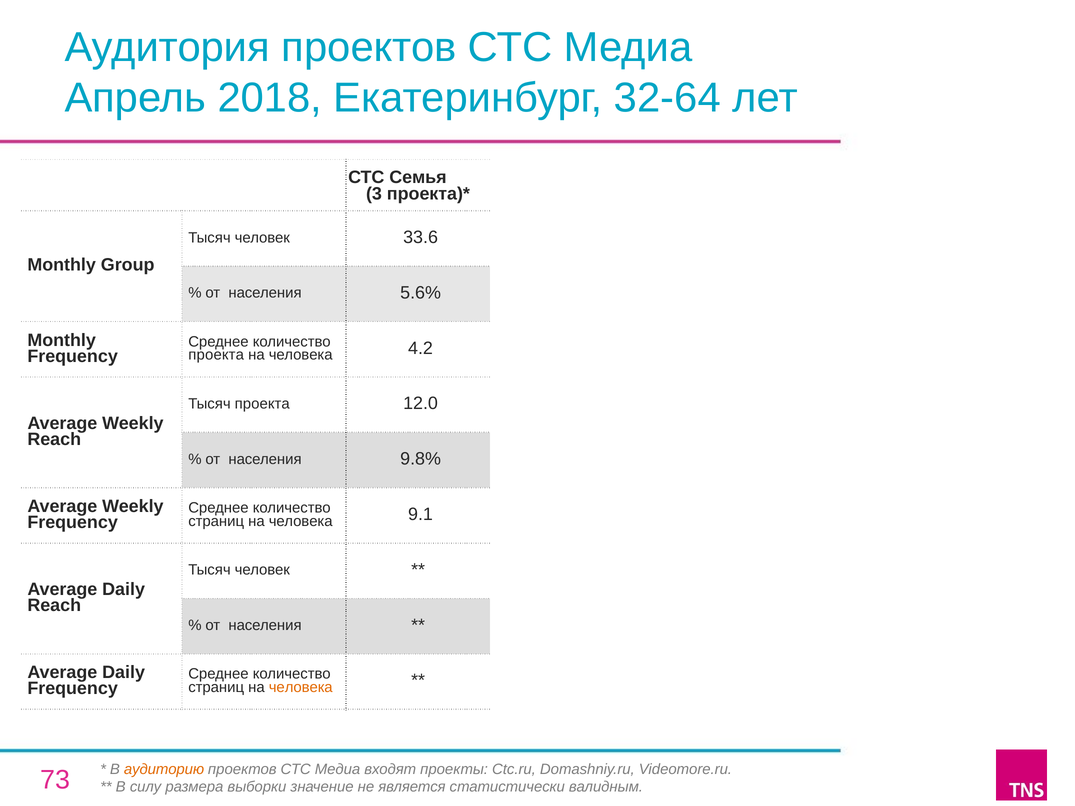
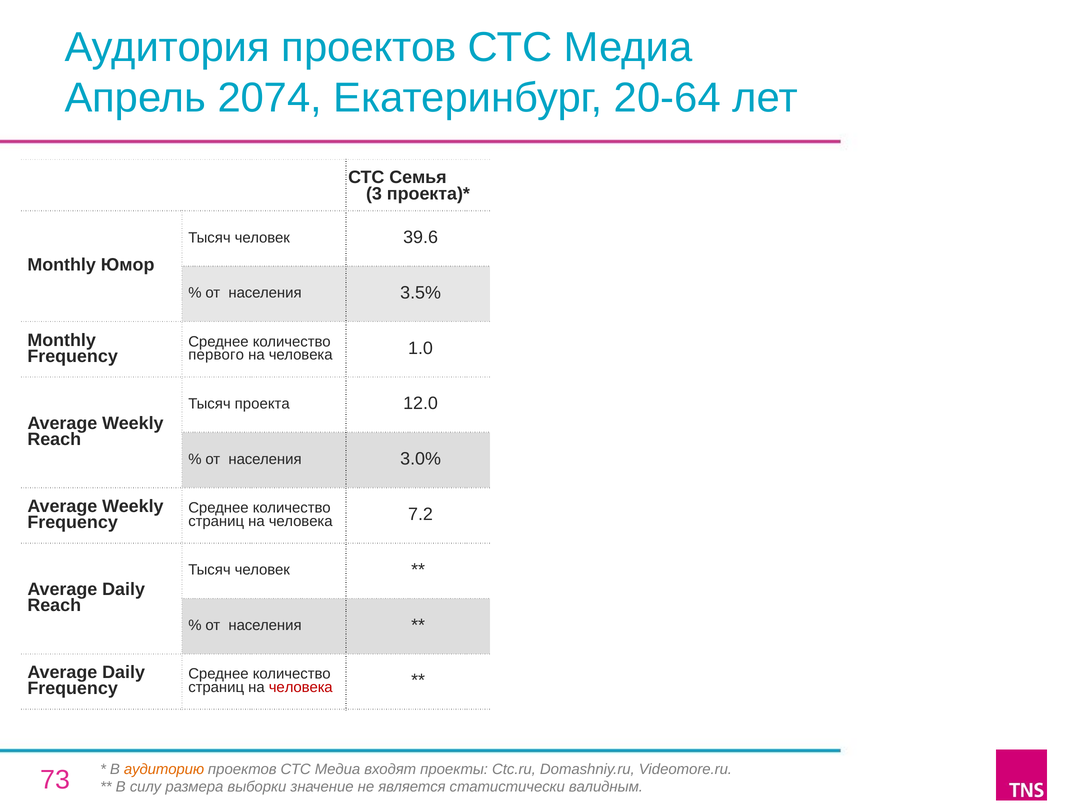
2018: 2018 -> 2074 (270, 98)
32-64: 32-64 -> 20-64 (667, 98)
33.6: 33.6 -> 39.6 (421, 237)
Group: Group -> Юмор (128, 265)
5.6%: 5.6% -> 3.5% (421, 293)
проекта: проекта -> первого (216, 355)
4.2: 4.2 -> 1.0 (420, 348)
9.8%: 9.8% -> 3.0% (421, 459)
9.1: 9.1 -> 7.2 (420, 514)
человека colour: orange -> red (301, 688)
